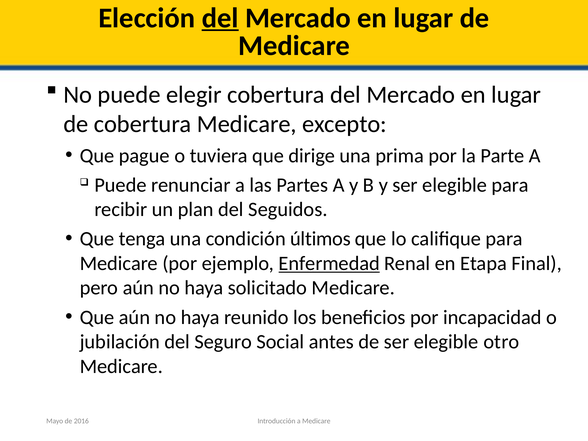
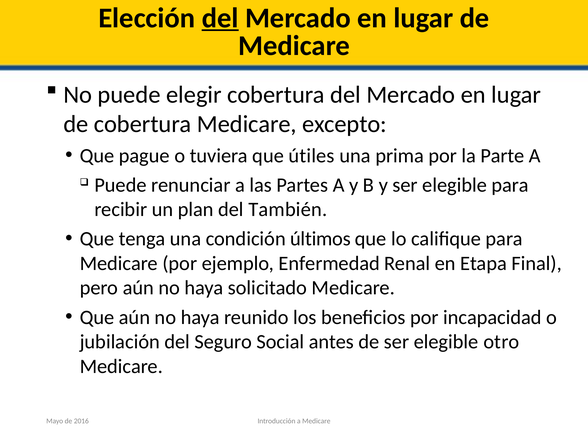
dirige: dirige -> útiles (312, 156)
Seguidos: Seguidos -> También (288, 210)
Enfermedad underline: present -> none (329, 263)
